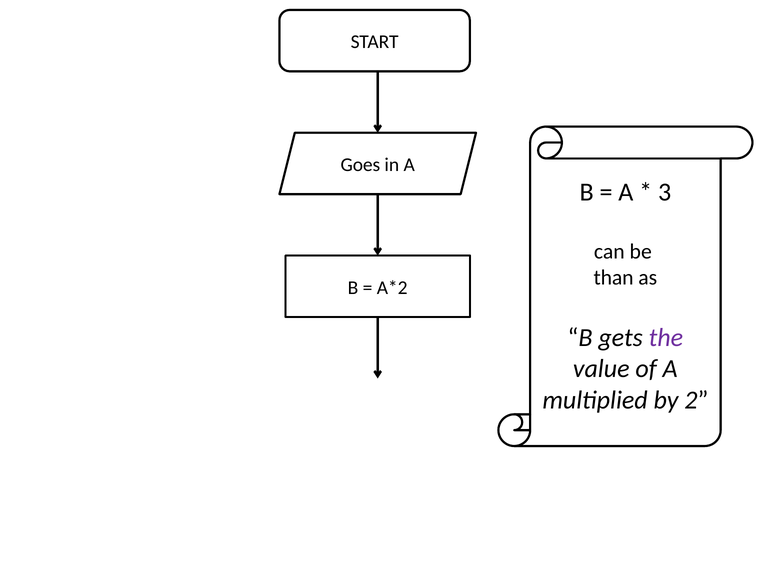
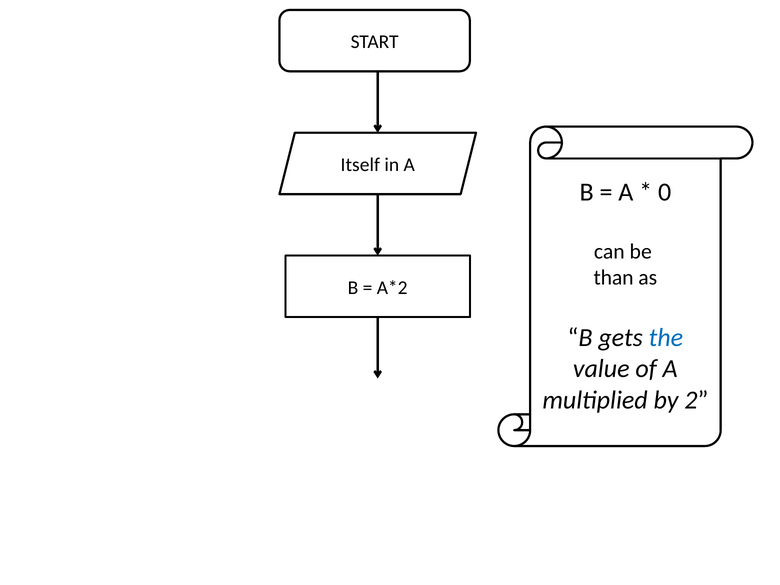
Goes: Goes -> Itself (360, 165)
3: 3 -> 0 (665, 192)
the colour: purple -> blue (666, 338)
